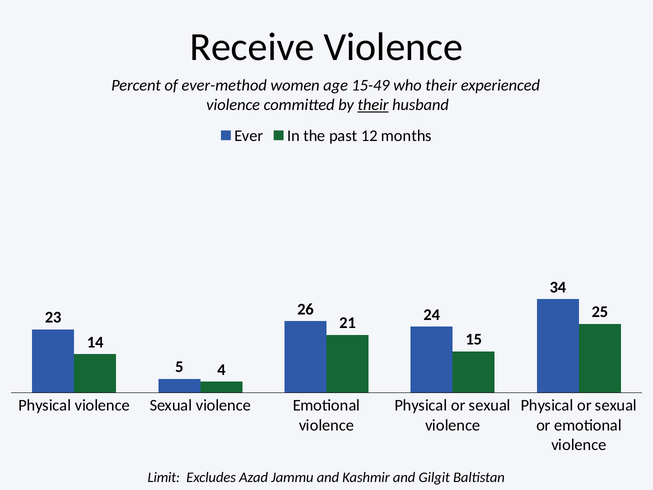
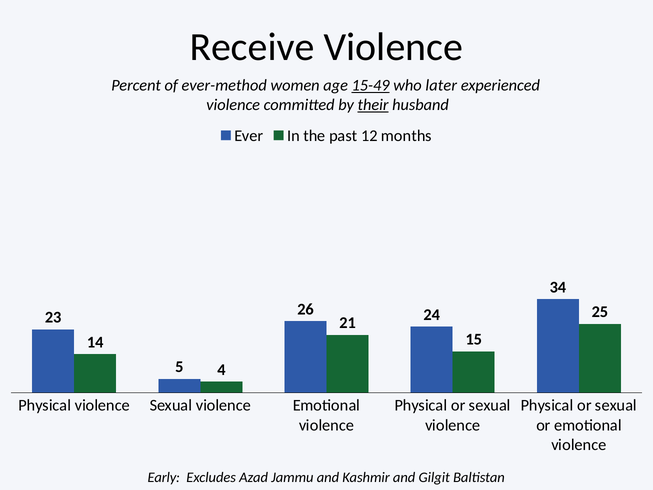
15-49 underline: none -> present (371, 85)
who their: their -> later (441, 85)
Limit: Limit -> Early (164, 477)
